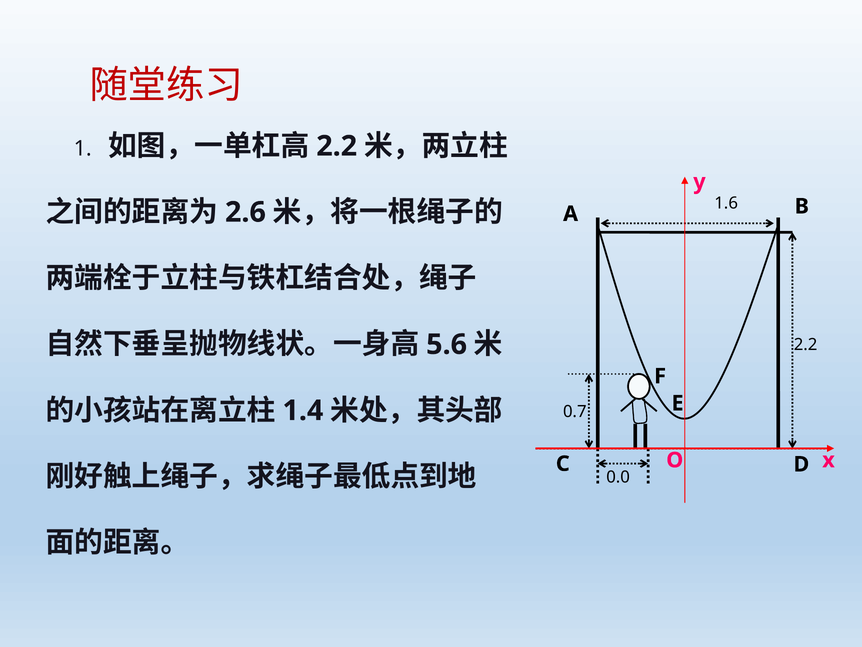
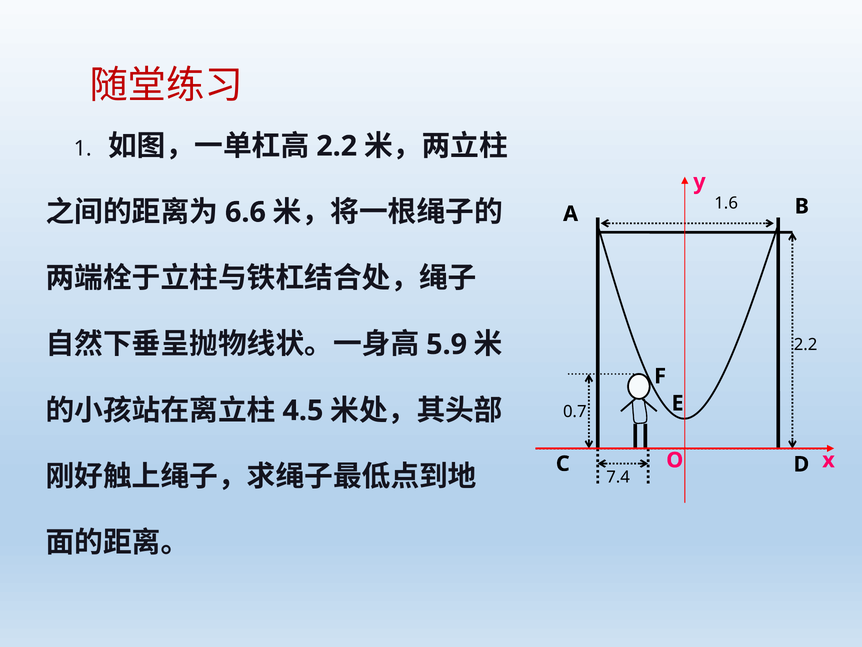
2.6: 2.6 -> 6.6 (245, 212)
5.6: 5.6 -> 5.9 (447, 344)
1.4: 1.4 -> 4.5 (303, 410)
0.0: 0.0 -> 7.4 (618, 477)
